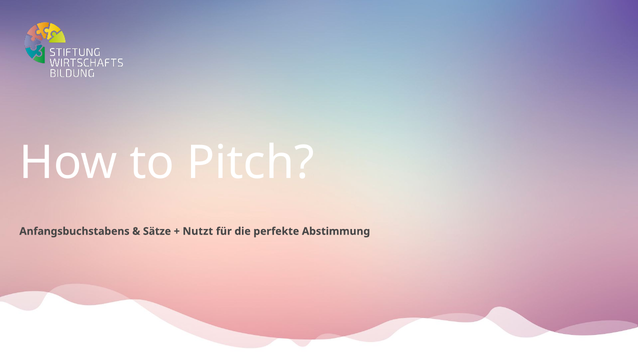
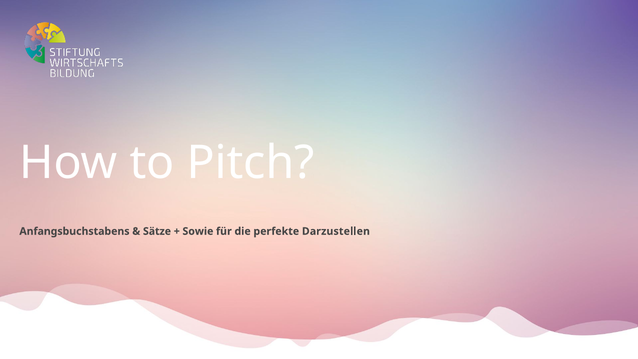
Nutzt: Nutzt -> Sowie (198, 231)
Abstimmung: Abstimmung -> Darzustellen (336, 231)
